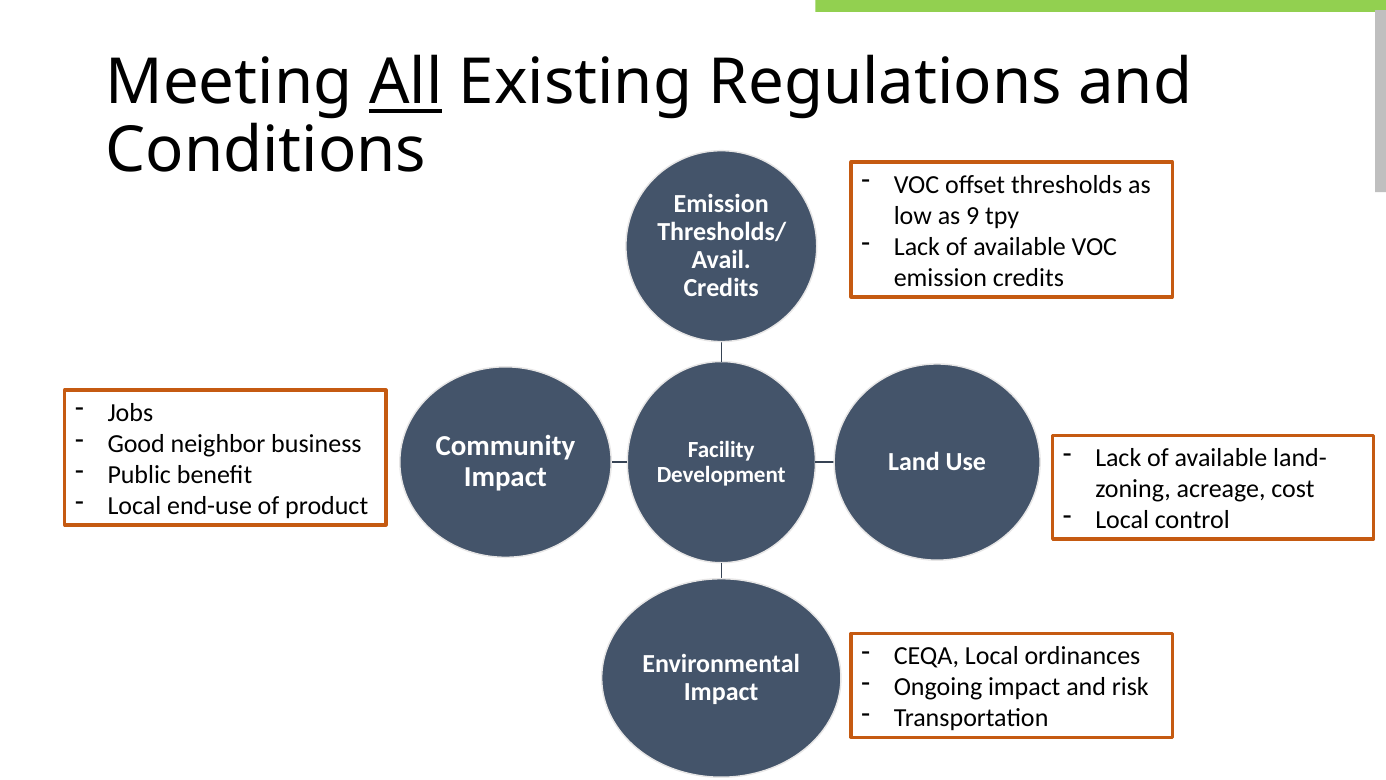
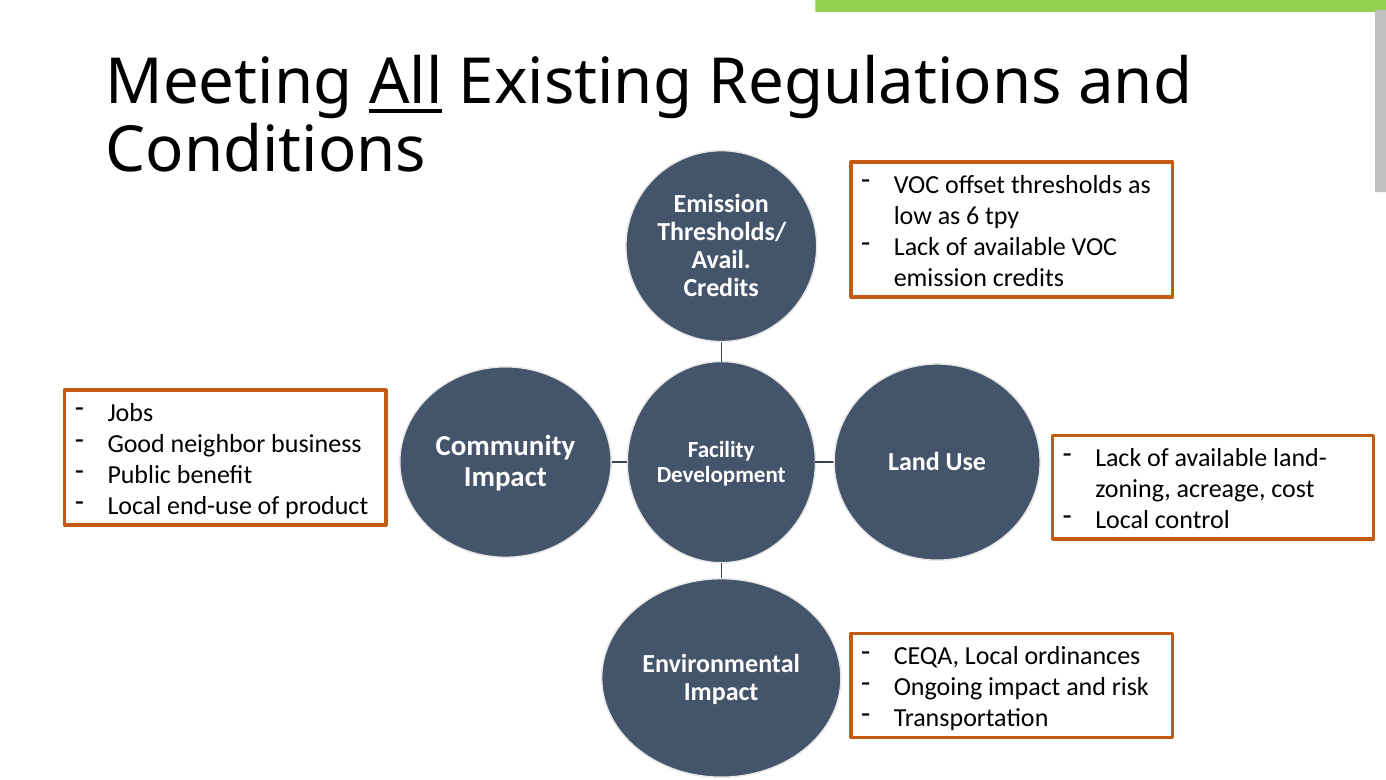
9: 9 -> 6 (973, 216)
